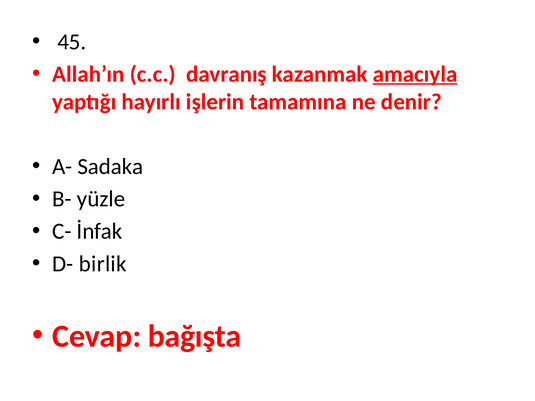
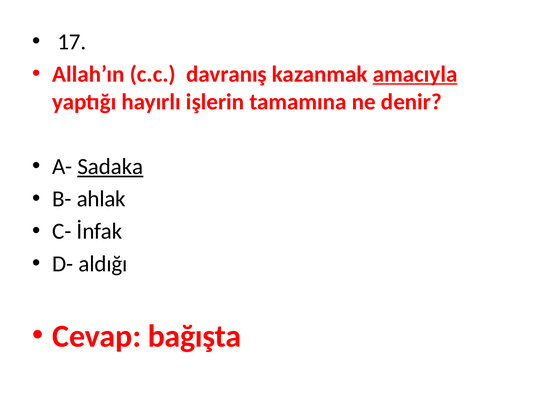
45: 45 -> 17 (72, 42)
Sadaka underline: none -> present (110, 167)
yüzle: yüzle -> ahlak (101, 199)
birlik: birlik -> aldığı (103, 264)
